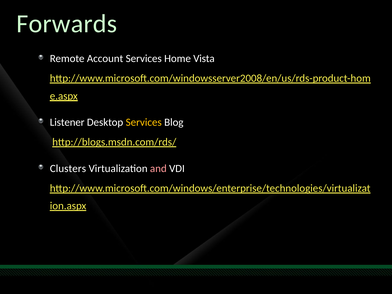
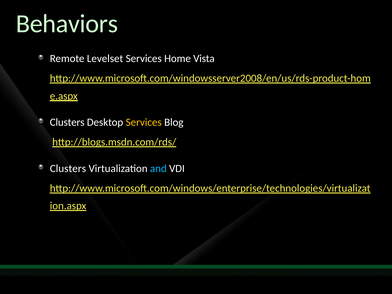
Forwards: Forwards -> Behaviors (67, 24)
Account: Account -> Levelset (105, 59)
Listener: Listener -> Clusters (67, 122)
and colour: pink -> light blue (158, 168)
